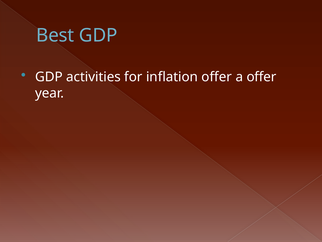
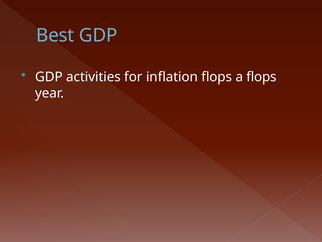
inflation offer: offer -> flops (217, 77)
a offer: offer -> flops (261, 77)
